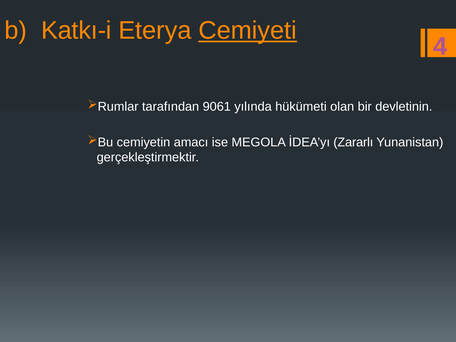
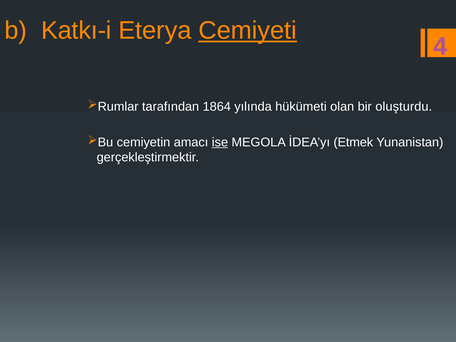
9061: 9061 -> 1864 (217, 107)
devletinin: devletinin -> oluşturdu (404, 107)
ise underline: none -> present (220, 142)
Zararlı: Zararlı -> Etmek (353, 142)
